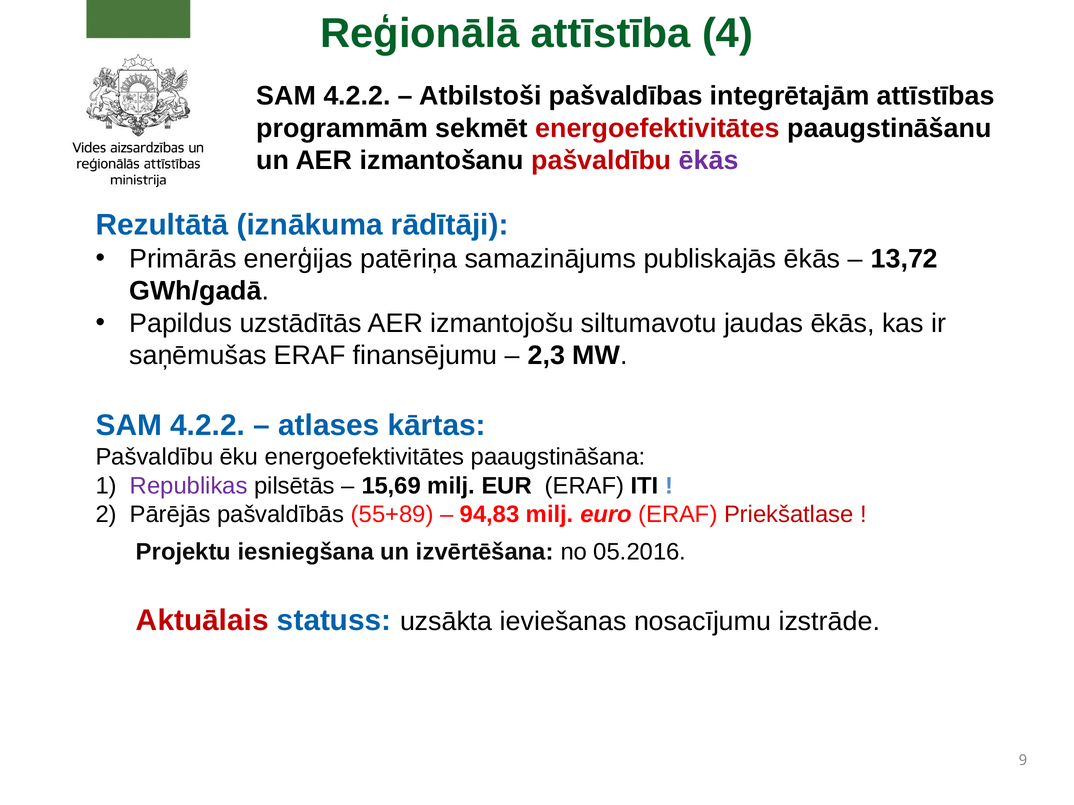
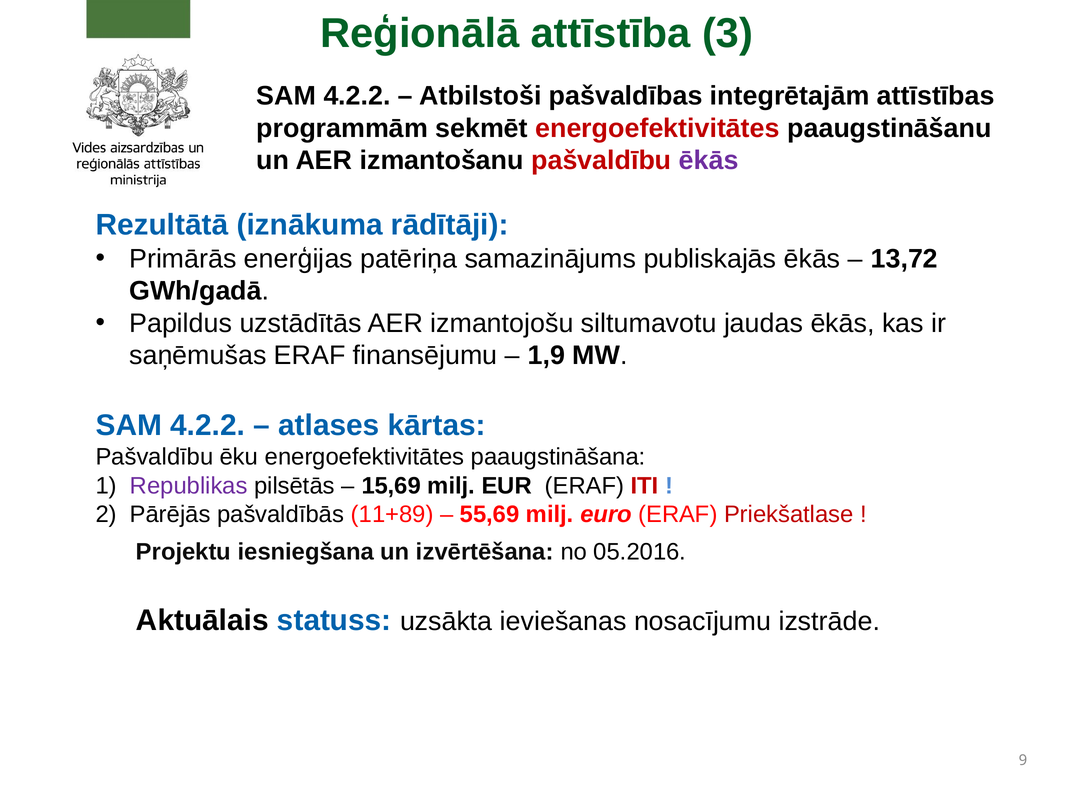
4: 4 -> 3 (728, 33)
2,3: 2,3 -> 1,9 (546, 356)
ITI colour: black -> red (645, 486)
55+89: 55+89 -> 11+89 (392, 515)
94,83: 94,83 -> 55,69 (490, 515)
Aktuālais colour: red -> black (202, 621)
